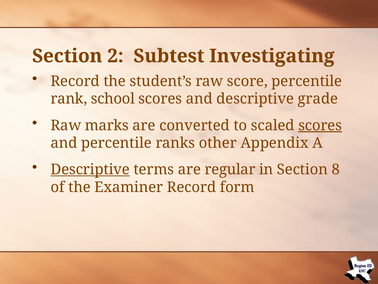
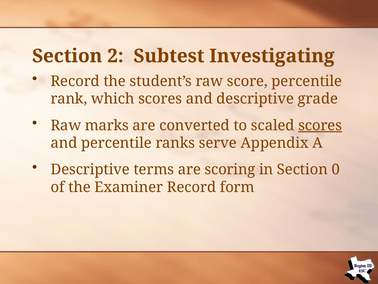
school: school -> which (113, 99)
other: other -> serve (218, 143)
Descriptive underline: present -> none (90, 169)
regular: regular -> scoring (230, 169)
8: 8 -> 0 (336, 169)
